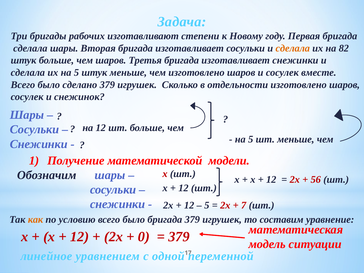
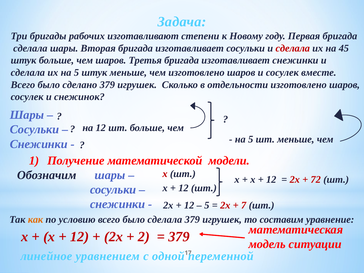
сделала colour: orange -> red (293, 48)
82: 82 -> 45 (344, 48)
56: 56 -> 72 (316, 179)
было бригада: бригада -> сделала (165, 220)
0: 0 -> 2 (144, 237)
